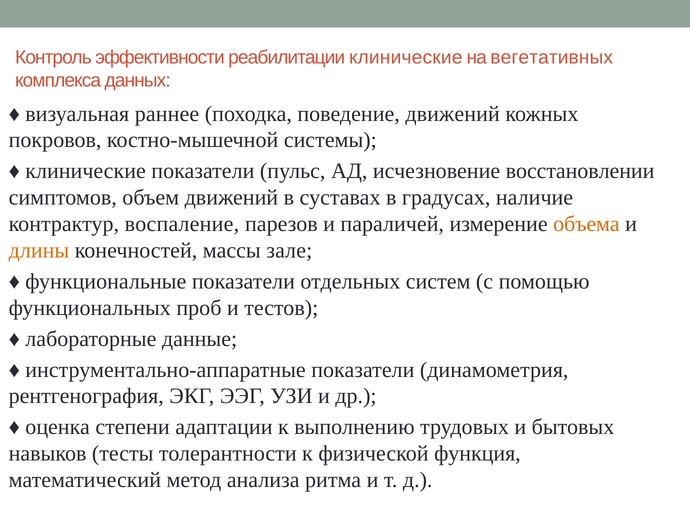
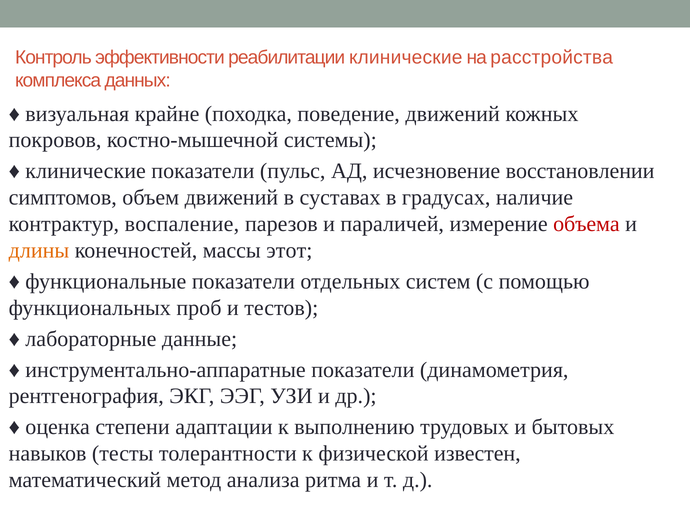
вегетативных: вегетативных -> расстройства (552, 58)
раннее: раннее -> крайне (167, 114)
объема colour: orange -> red (586, 224)
зале: зале -> этот (289, 251)
функция: функция -> известен (477, 454)
